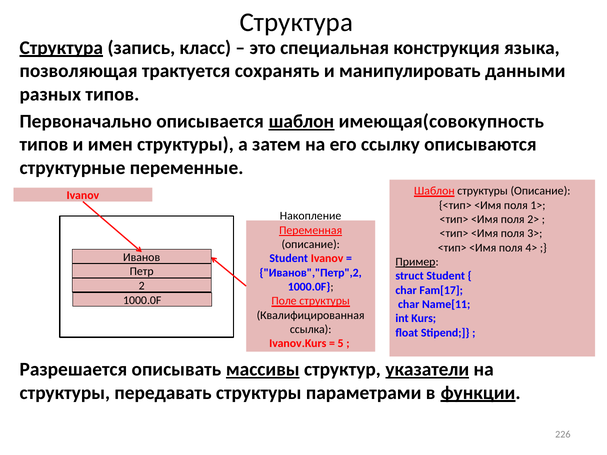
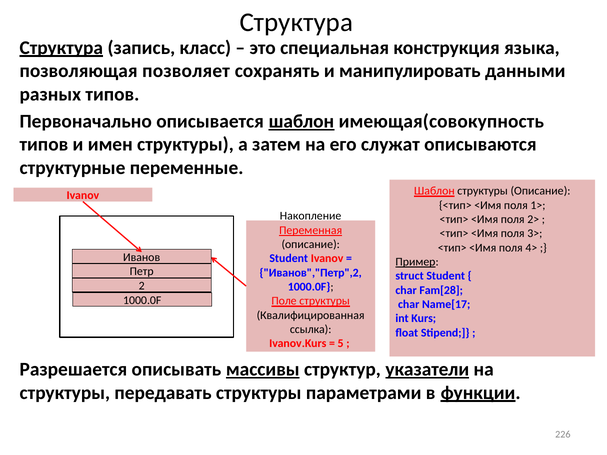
трактуется: трактуется -> позволяет (186, 71)
ссылку: ссылку -> служат (390, 145)
Fam[17: Fam[17 -> Fam[28 (441, 290)
Name[11: Name[11 -> Name[17 (446, 305)
